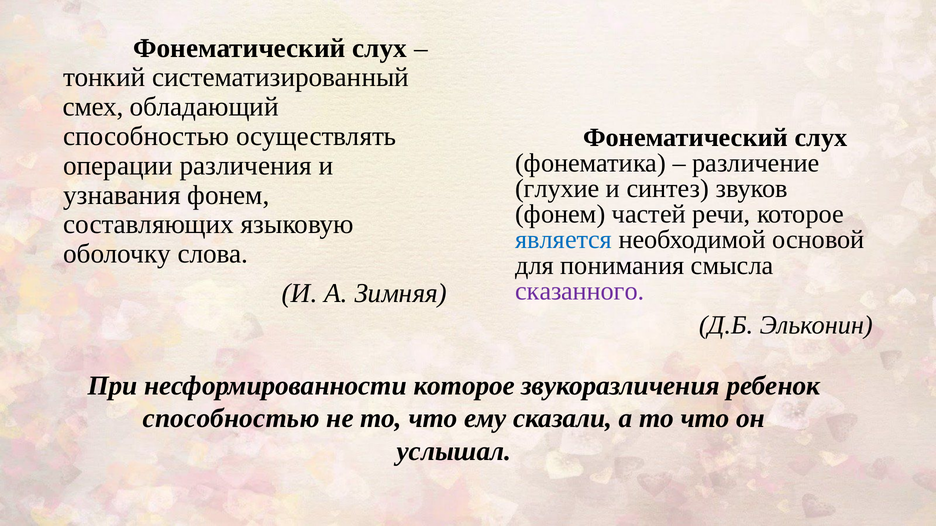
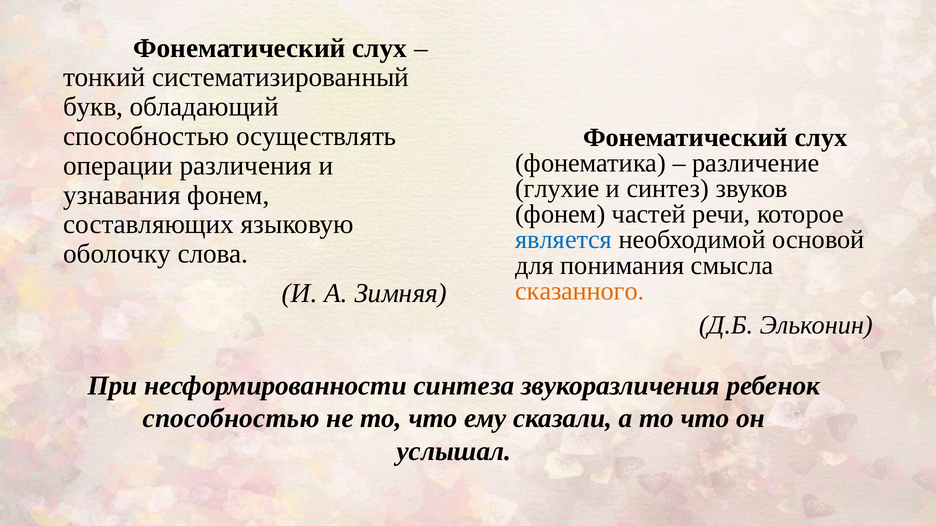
смех: смех -> букв (93, 107)
сказанного colour: purple -> orange (580, 291)
несформированности которое: которое -> синтеза (464, 386)
